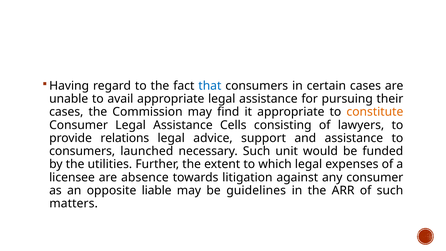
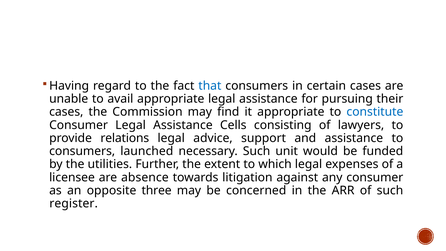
constitute colour: orange -> blue (375, 112)
liable: liable -> three (157, 190)
guidelines: guidelines -> concerned (256, 190)
matters: matters -> register (74, 203)
